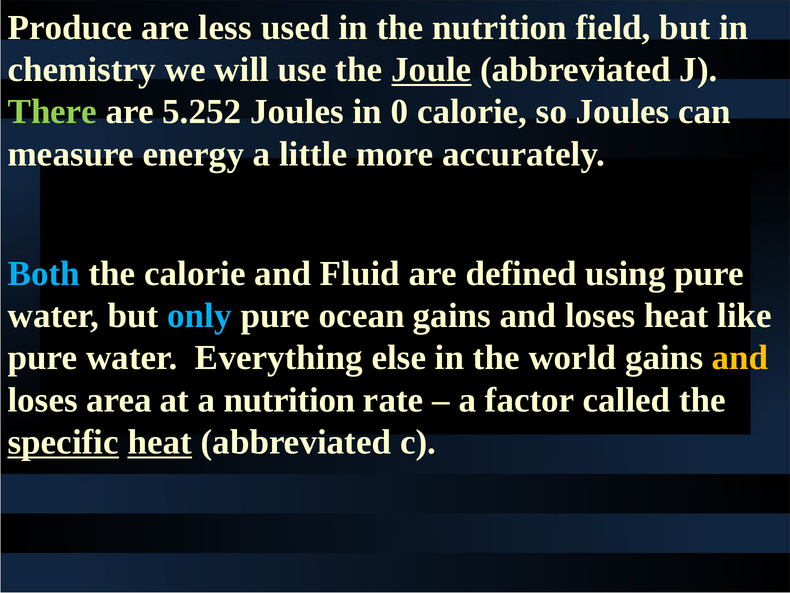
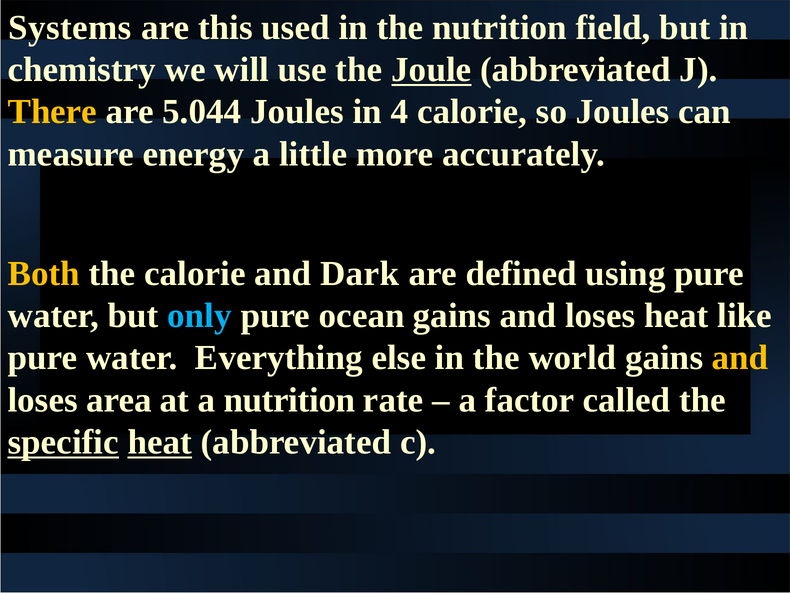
Produce: Produce -> Systems (70, 27)
less: less -> this (225, 27)
There colour: light green -> yellow (52, 112)
5.252: 5.252 -> 5.044 (202, 112)
0: 0 -> 4 (399, 112)
Both colour: light blue -> yellow (44, 273)
Fluid: Fluid -> Dark (360, 273)
